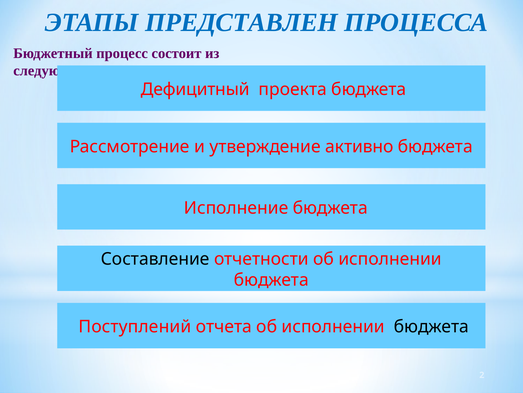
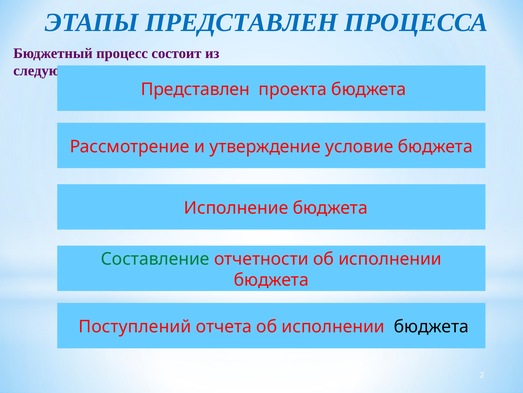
Дефицитный: Дефицитный -> Представлен (195, 89)
активно: активно -> условие (359, 146)
Составление colour: black -> green (155, 259)
